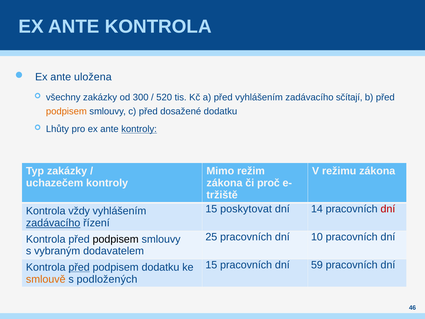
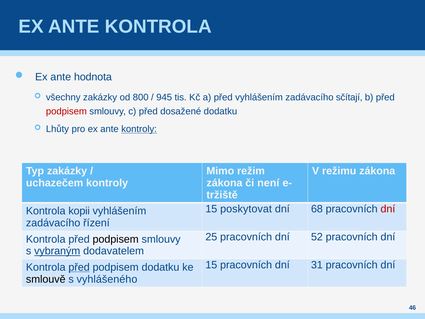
uložena: uložena -> hodnota (93, 77)
300: 300 -> 800 (141, 97)
520: 520 -> 945 (164, 97)
podpisem colour: orange -> red (66, 111)
proč: proč -> není (268, 183)
14: 14 -> 68 (317, 209)
vždy: vždy -> kopii (79, 211)
zadávacího underline: present -> none (53, 223)
10: 10 -> 52 (317, 237)
vybraným underline: none -> present (57, 251)
59: 59 -> 31 (317, 265)
smlouvě colour: orange -> black (46, 279)
podložených: podložených -> vyhlášeného (107, 279)
